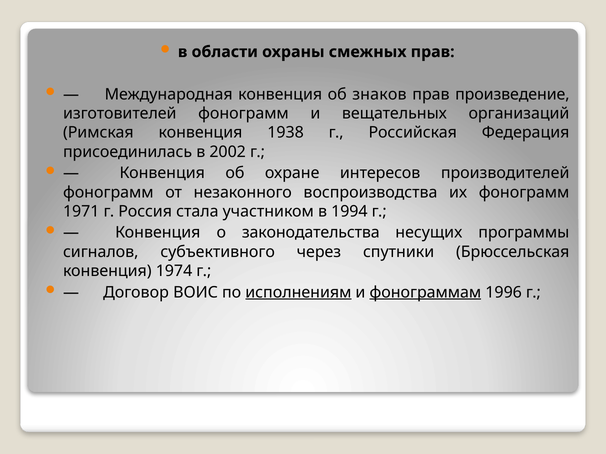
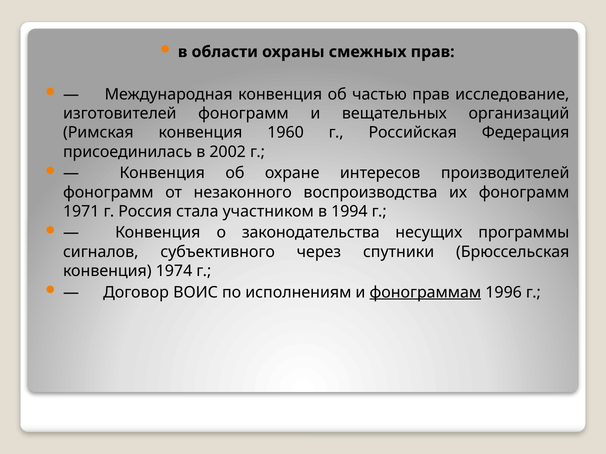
знаков: знаков -> частью (380, 94)
произведение: произведение -> исследование (512, 94)
1938: 1938 -> 1960 (286, 133)
исполнениям underline: present -> none (298, 293)
